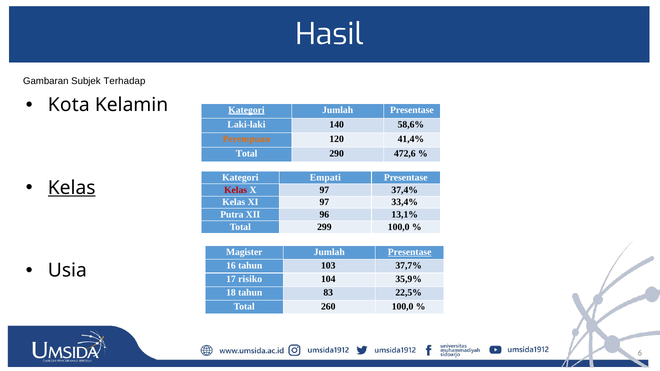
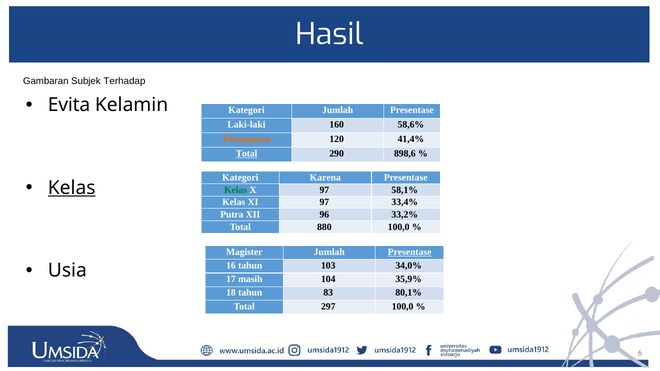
Kota: Kota -> Evita (69, 105)
Kategori underline: present -> none (246, 110)
140: 140 -> 160 (337, 124)
Total underline: none -> present (247, 154)
472,6: 472,6 -> 898,6 (405, 154)
Empati: Empati -> Karena (325, 178)
Kelas colour: red -> green (236, 190)
37,4%: 37,4% -> 58,1% (405, 190)
13,1%: 13,1% -> 33,2% (405, 215)
299: 299 -> 880 (324, 227)
37,7%: 37,7% -> 34,0% (409, 266)
risiko: risiko -> masih (250, 279)
22,5%: 22,5% -> 80,1% (409, 293)
260: 260 -> 297 (328, 307)
